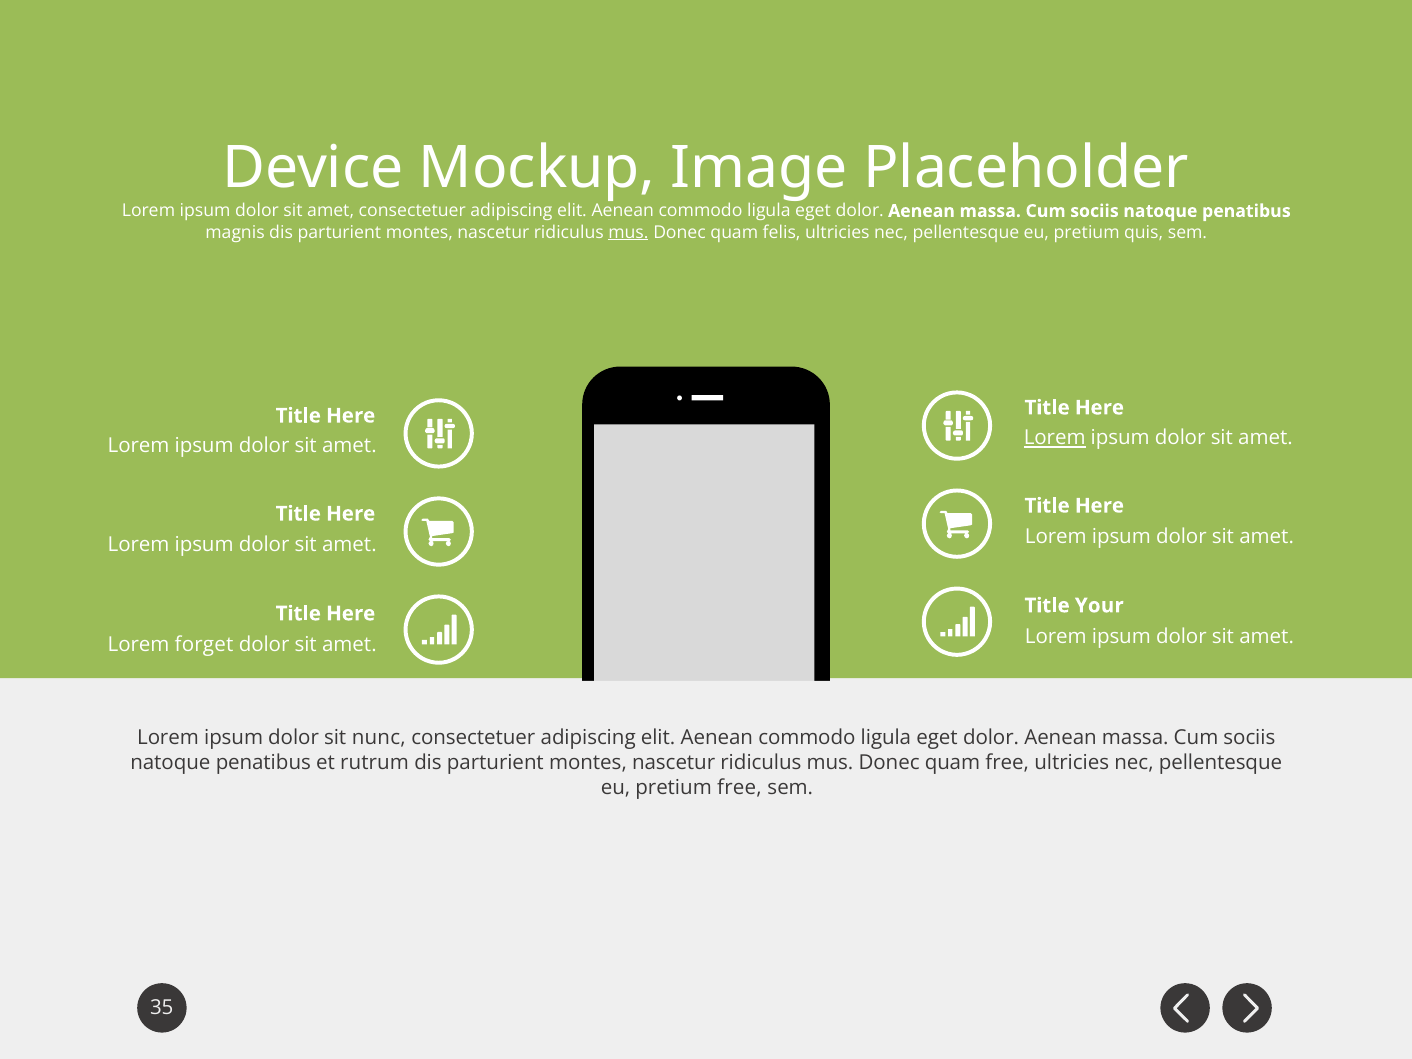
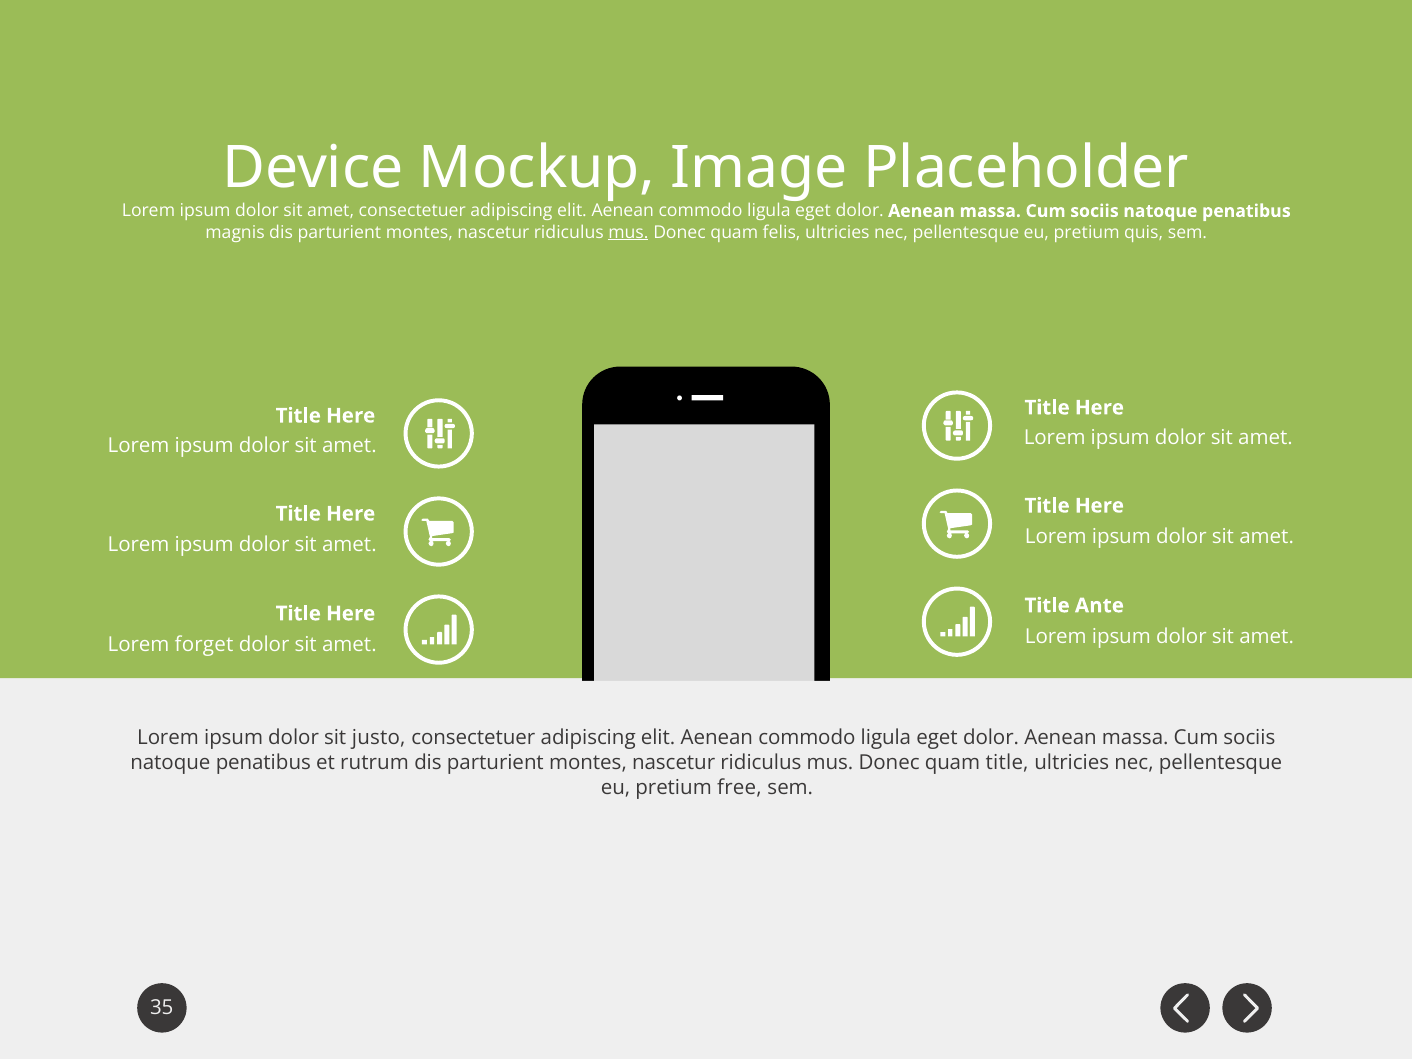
Lorem underline: present -> none (1055, 438)
Your: Your -> Ante (1099, 606)
nunc: nunc -> justo (379, 738)
quam free: free -> title (1007, 763)
